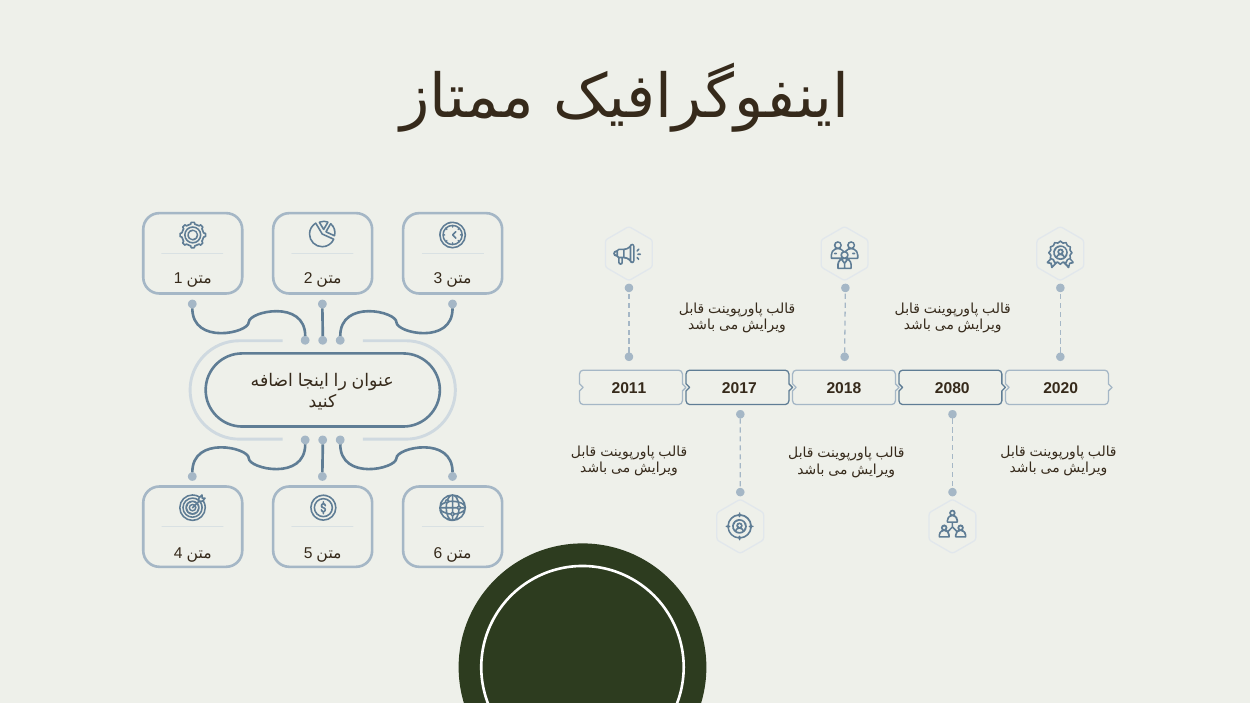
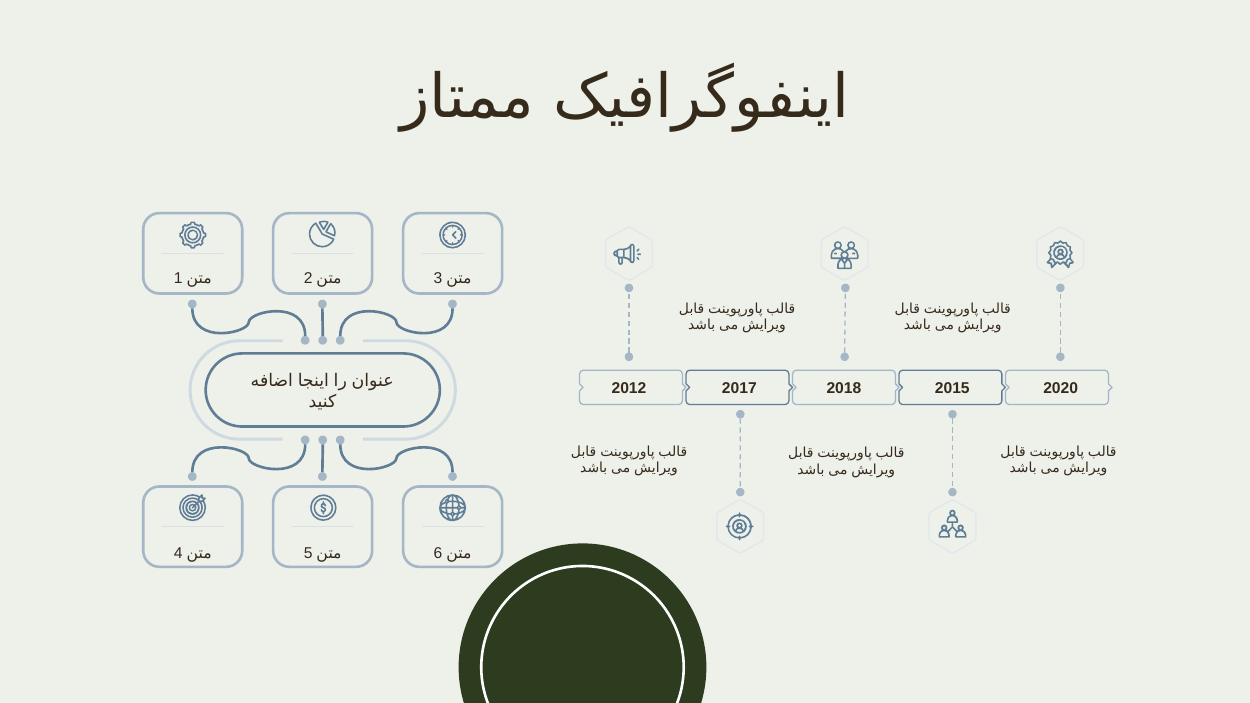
2011: 2011 -> 2012 (629, 389)
2080: 2080 -> 2015 (952, 389)
